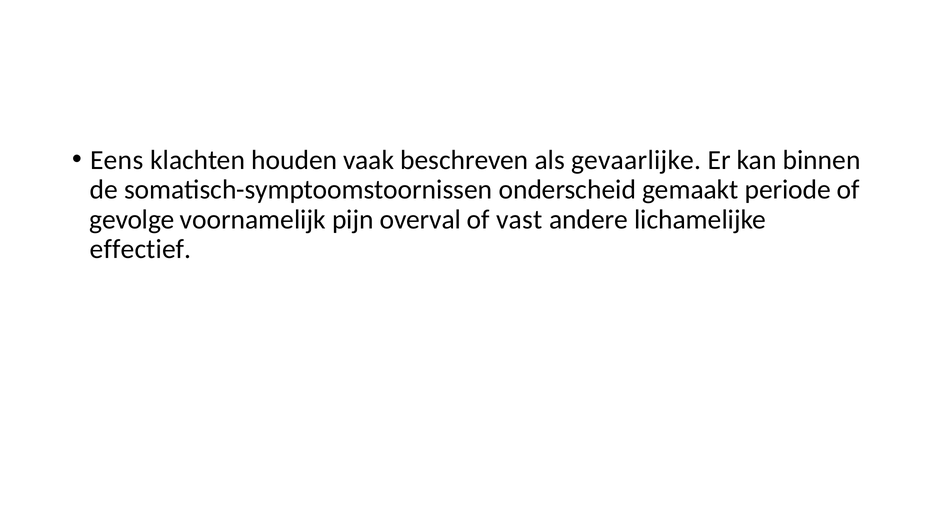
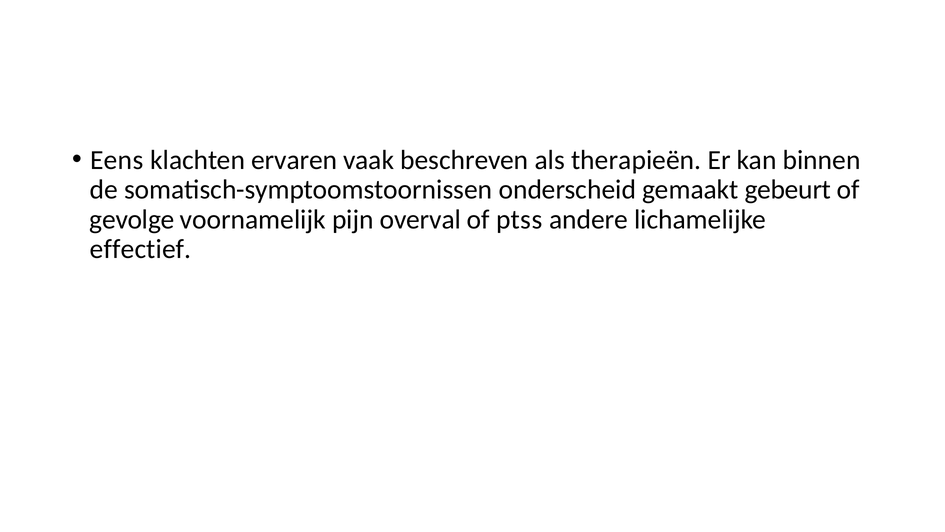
houden: houden -> ervaren (294, 160)
gevaarlijke: gevaarlijke -> therapieën (636, 160)
periode: periode -> gebeurt (788, 190)
vast: vast -> ptss (519, 219)
